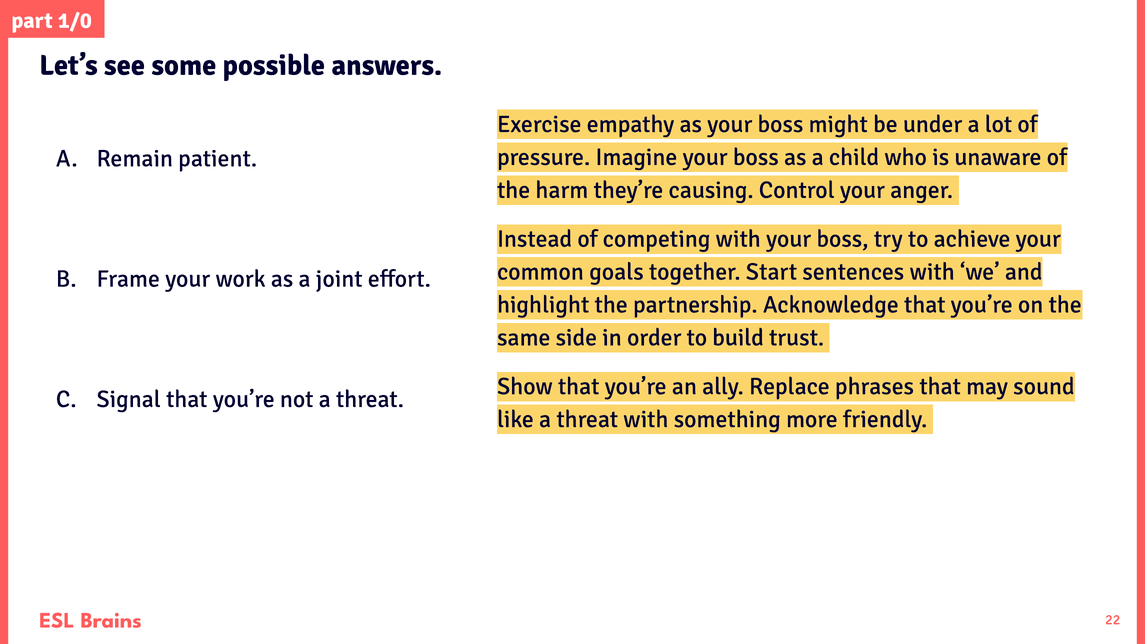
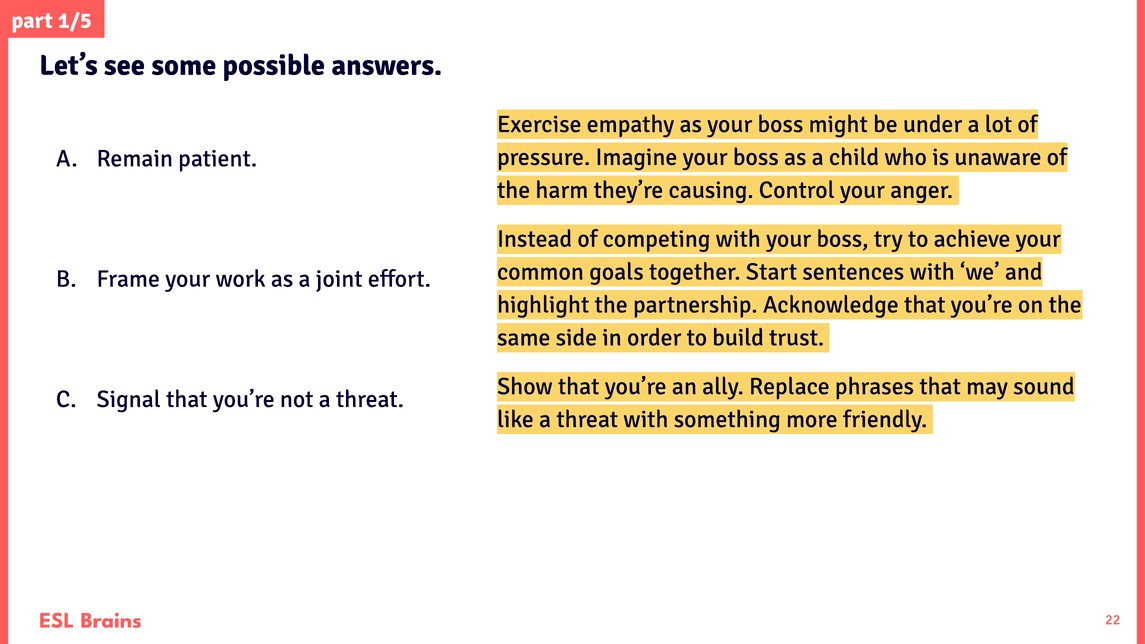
1/0: 1/0 -> 1/5 (75, 21)
